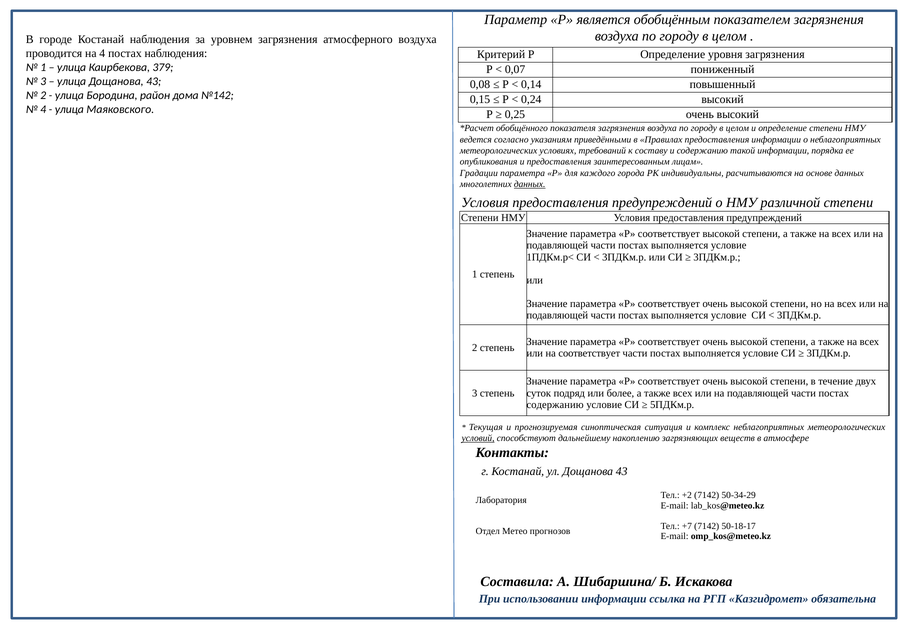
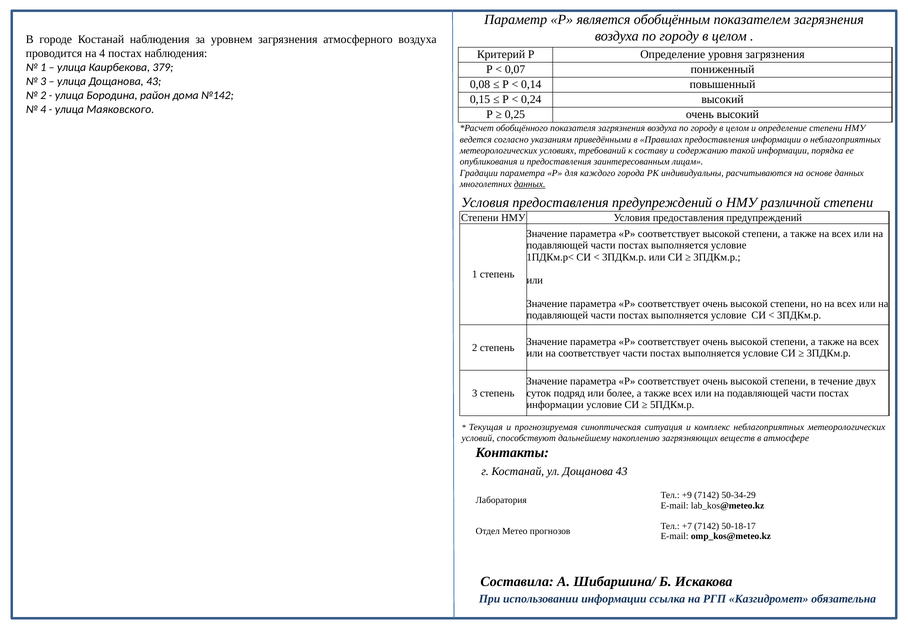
содержанию: содержанию -> информации (555, 405)
условий underline: present -> none (478, 438)
+2: +2 -> +9 (687, 495)
